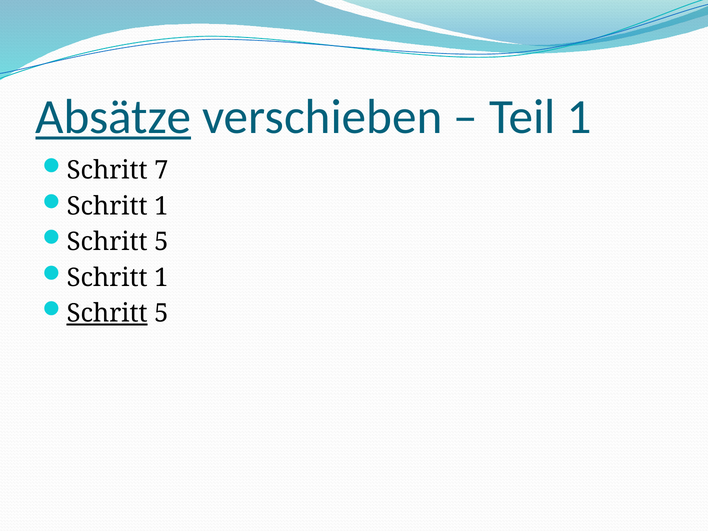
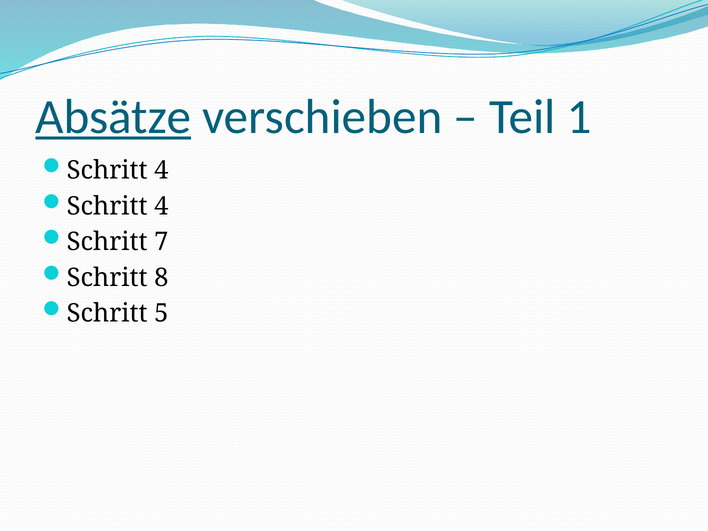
7: 7 -> 4 (161, 170)
1: 1 -> 4 (161, 206)
5: 5 -> 7 (161, 242)
1: 1 -> 8 (161, 278)
Schritt underline: present -> none (107, 314)
